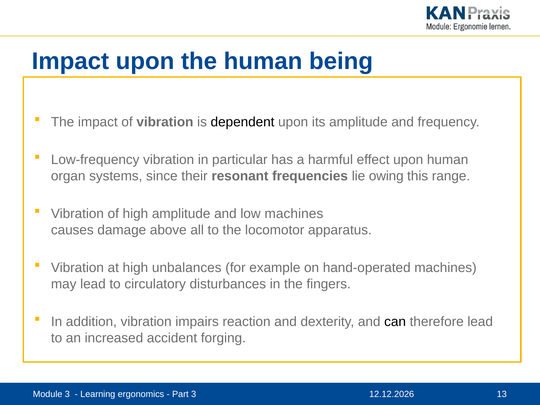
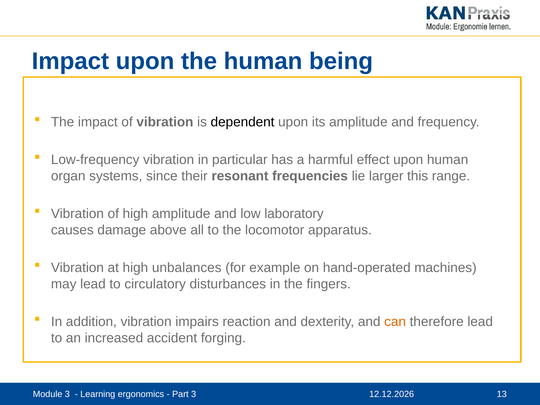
owing: owing -> larger (386, 176)
low machines: machines -> laboratory (294, 214)
can colour: black -> orange (395, 322)
